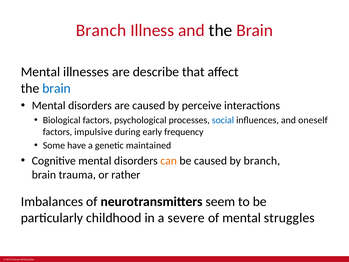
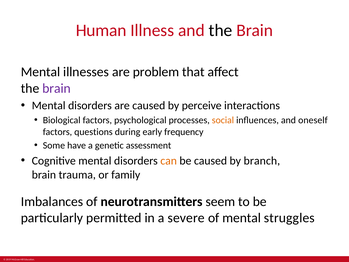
Branch: Branch -> Human (101, 30)
describe: describe -> problem (156, 72)
brain colour: blue -> purple (57, 88)
social colour: blue -> orange (223, 120)
impulsive: impulsive -> questions (93, 132)
maintained: maintained -> assessment (149, 145)
rather: rather -> family (126, 175)
childhood: childhood -> permitted (114, 218)
